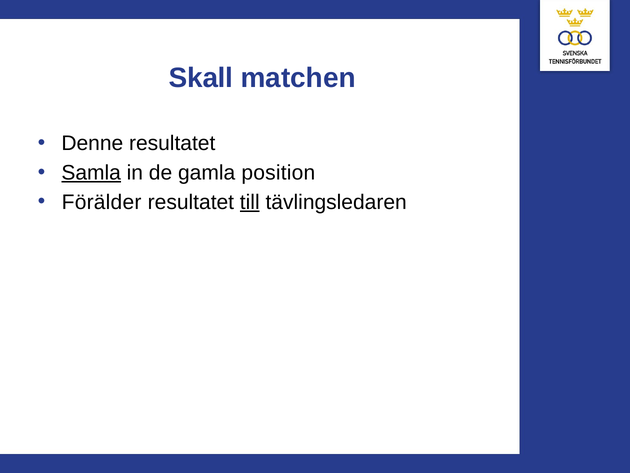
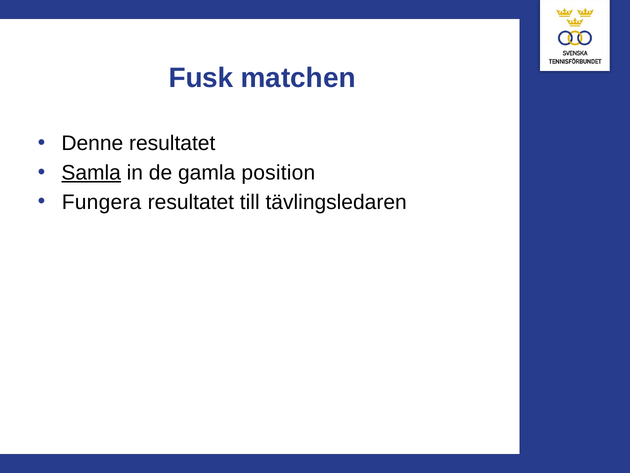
Skall: Skall -> Fusk (201, 78)
Förälder: Förälder -> Fungera (102, 202)
till underline: present -> none (250, 202)
